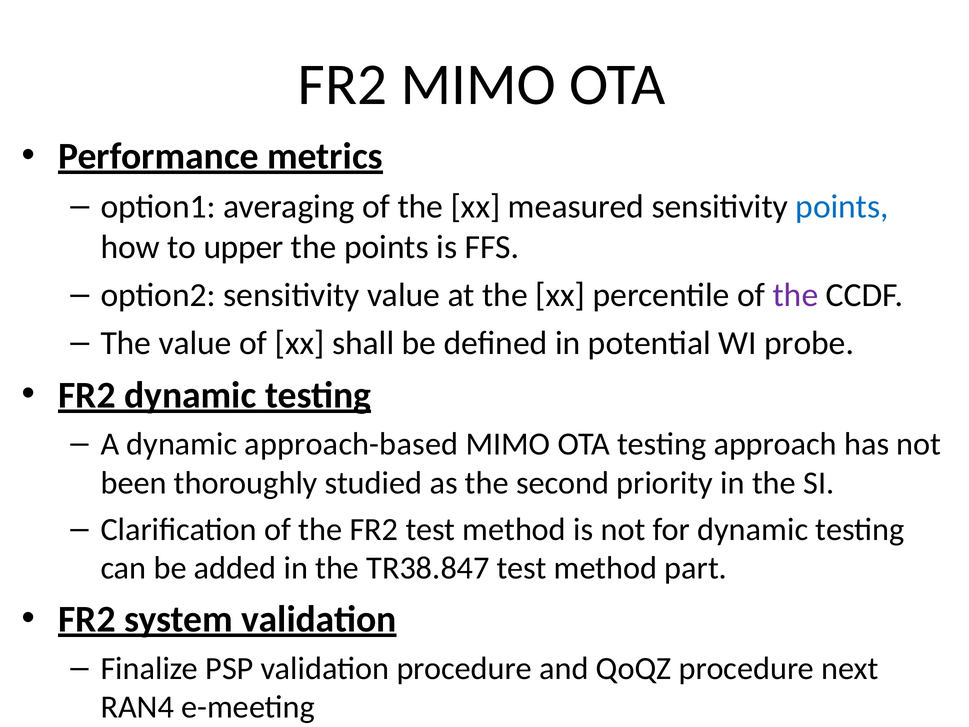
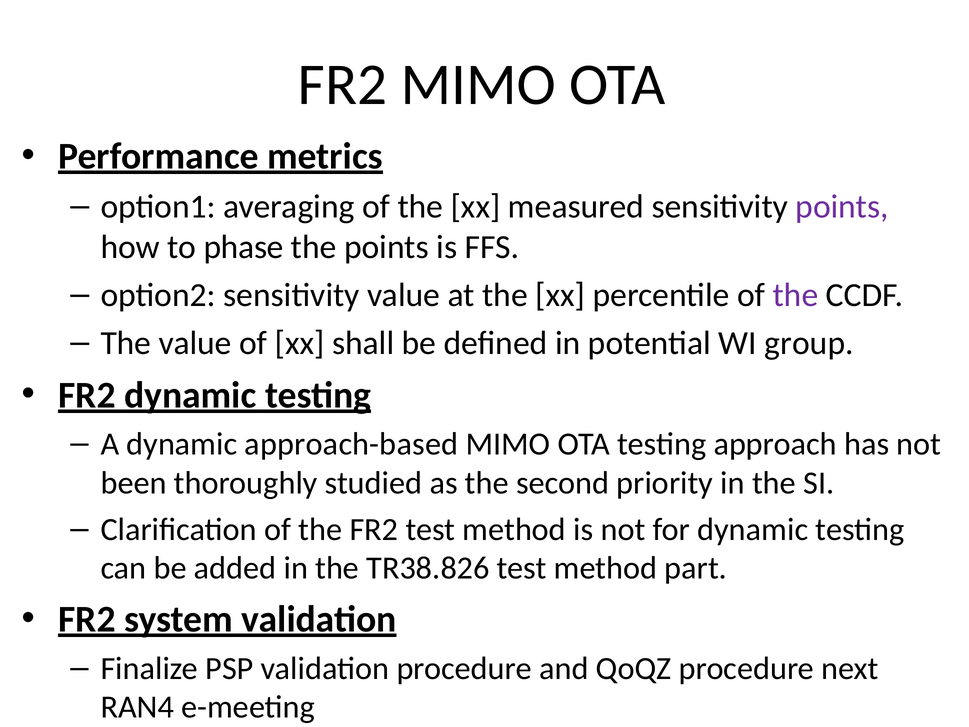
points colour: blue -> purple (842, 207)
upper: upper -> phase (244, 247)
probe: probe -> group (809, 343)
TR38.847: TR38.847 -> TR38.826 (428, 568)
